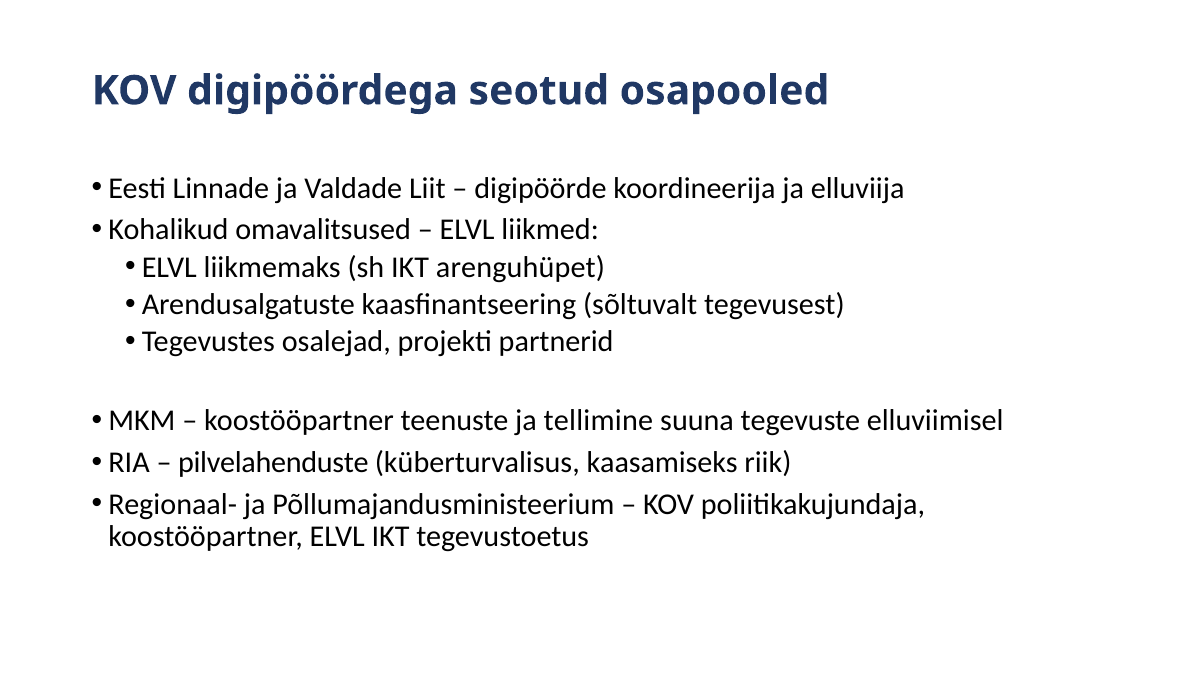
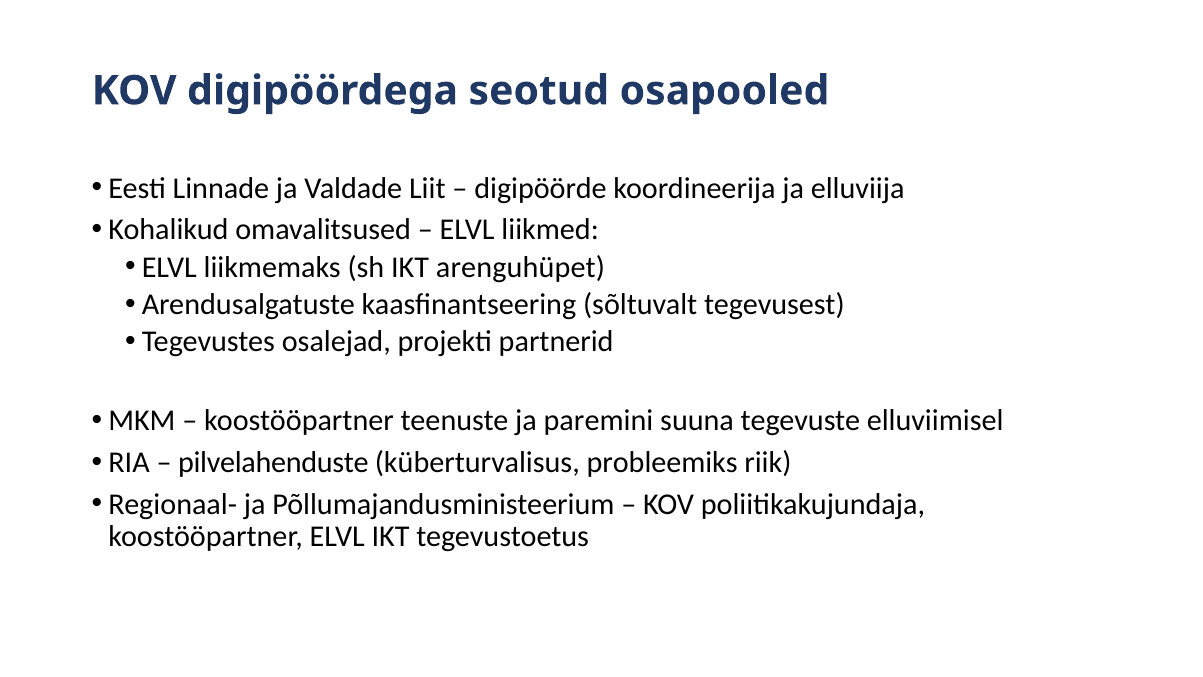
tellimine: tellimine -> paremini (598, 420)
kaasamiseks: kaasamiseks -> probleemiks (662, 462)
